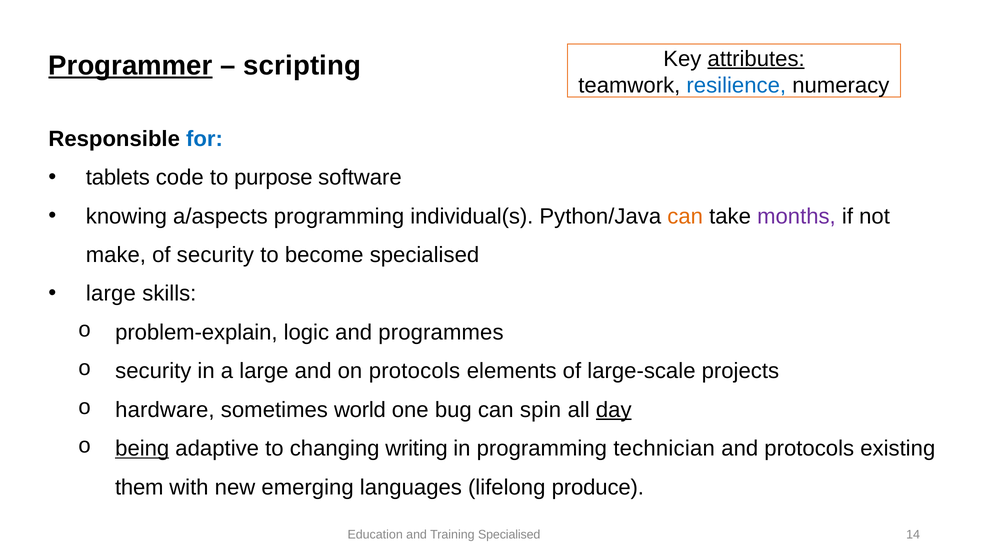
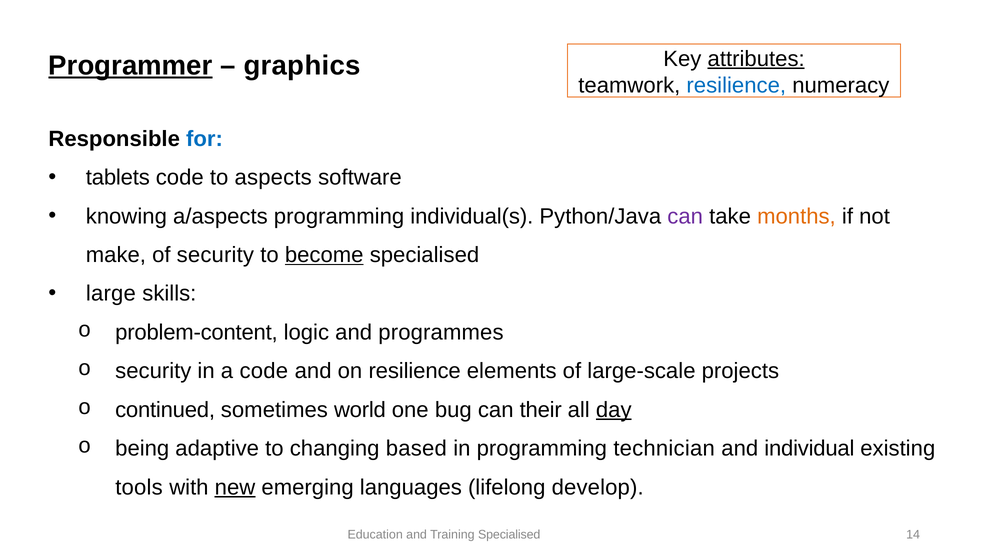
scripting: scripting -> graphics (302, 66)
purpose: purpose -> aspects (273, 178)
can colour: orange -> purple (685, 216)
months colour: purple -> orange (796, 216)
become underline: none -> present (324, 255)
problem-explain: problem-explain -> problem-content (196, 333)
a large: large -> code (264, 371)
on protocols: protocols -> resilience (415, 371)
hardware: hardware -> continued (165, 410)
spin: spin -> their (541, 410)
being underline: present -> none (142, 449)
writing: writing -> based (416, 449)
and protocols: protocols -> individual (809, 449)
them: them -> tools (139, 487)
new underline: none -> present (235, 487)
produce: produce -> develop (598, 487)
